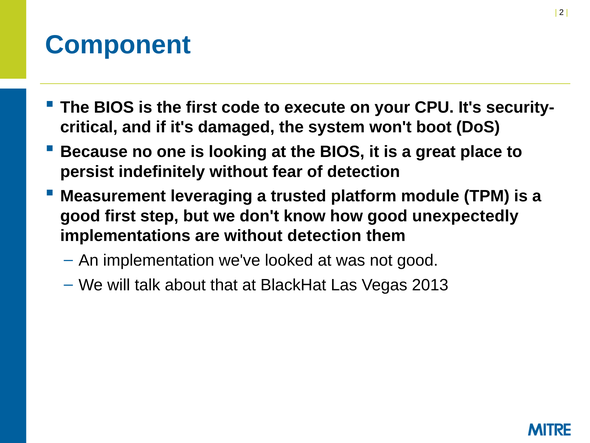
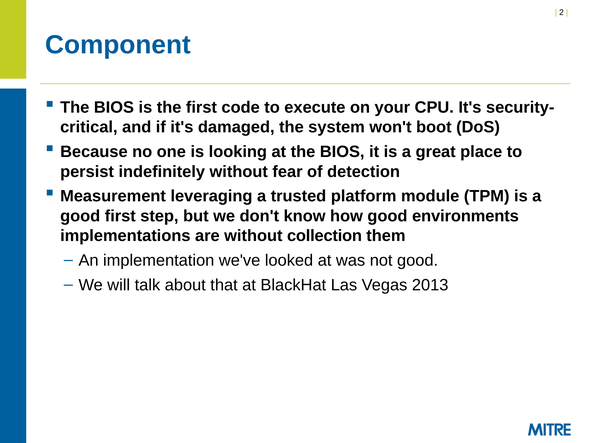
unexpectedly: unexpectedly -> environments (465, 216)
without detection: detection -> collection (325, 235)
